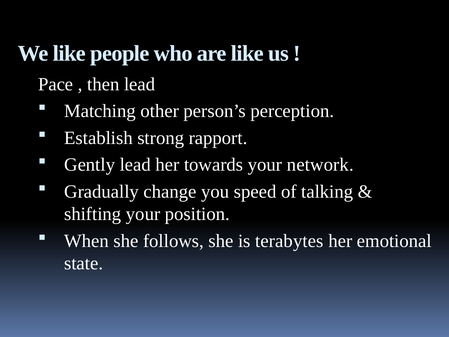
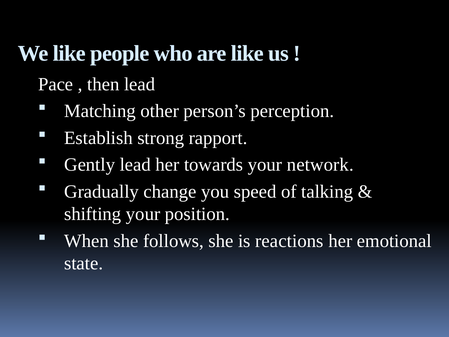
terabytes: terabytes -> reactions (289, 241)
